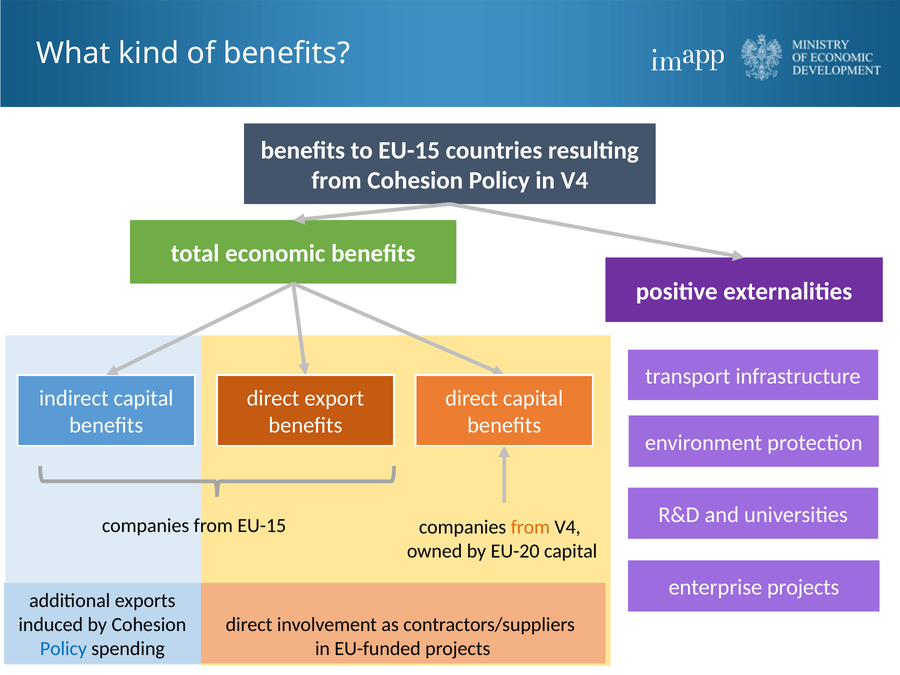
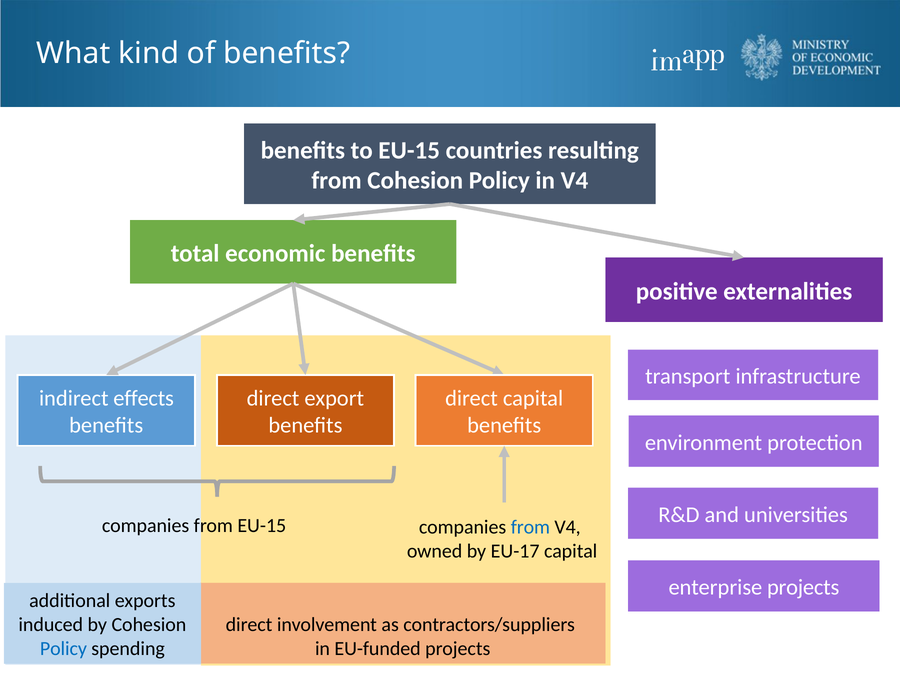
indirect capital: capital -> effects (144, 398)
from colour: orange -> blue (530, 527)
EU-20: EU-20 -> EU-17 (515, 551)
